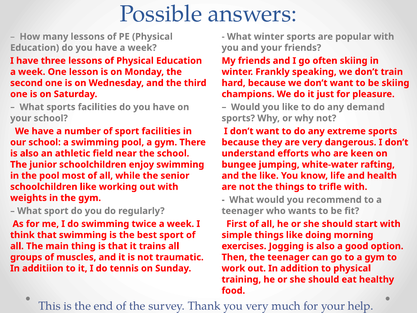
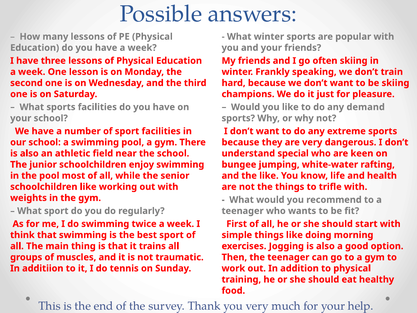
efforts: efforts -> special (293, 153)
